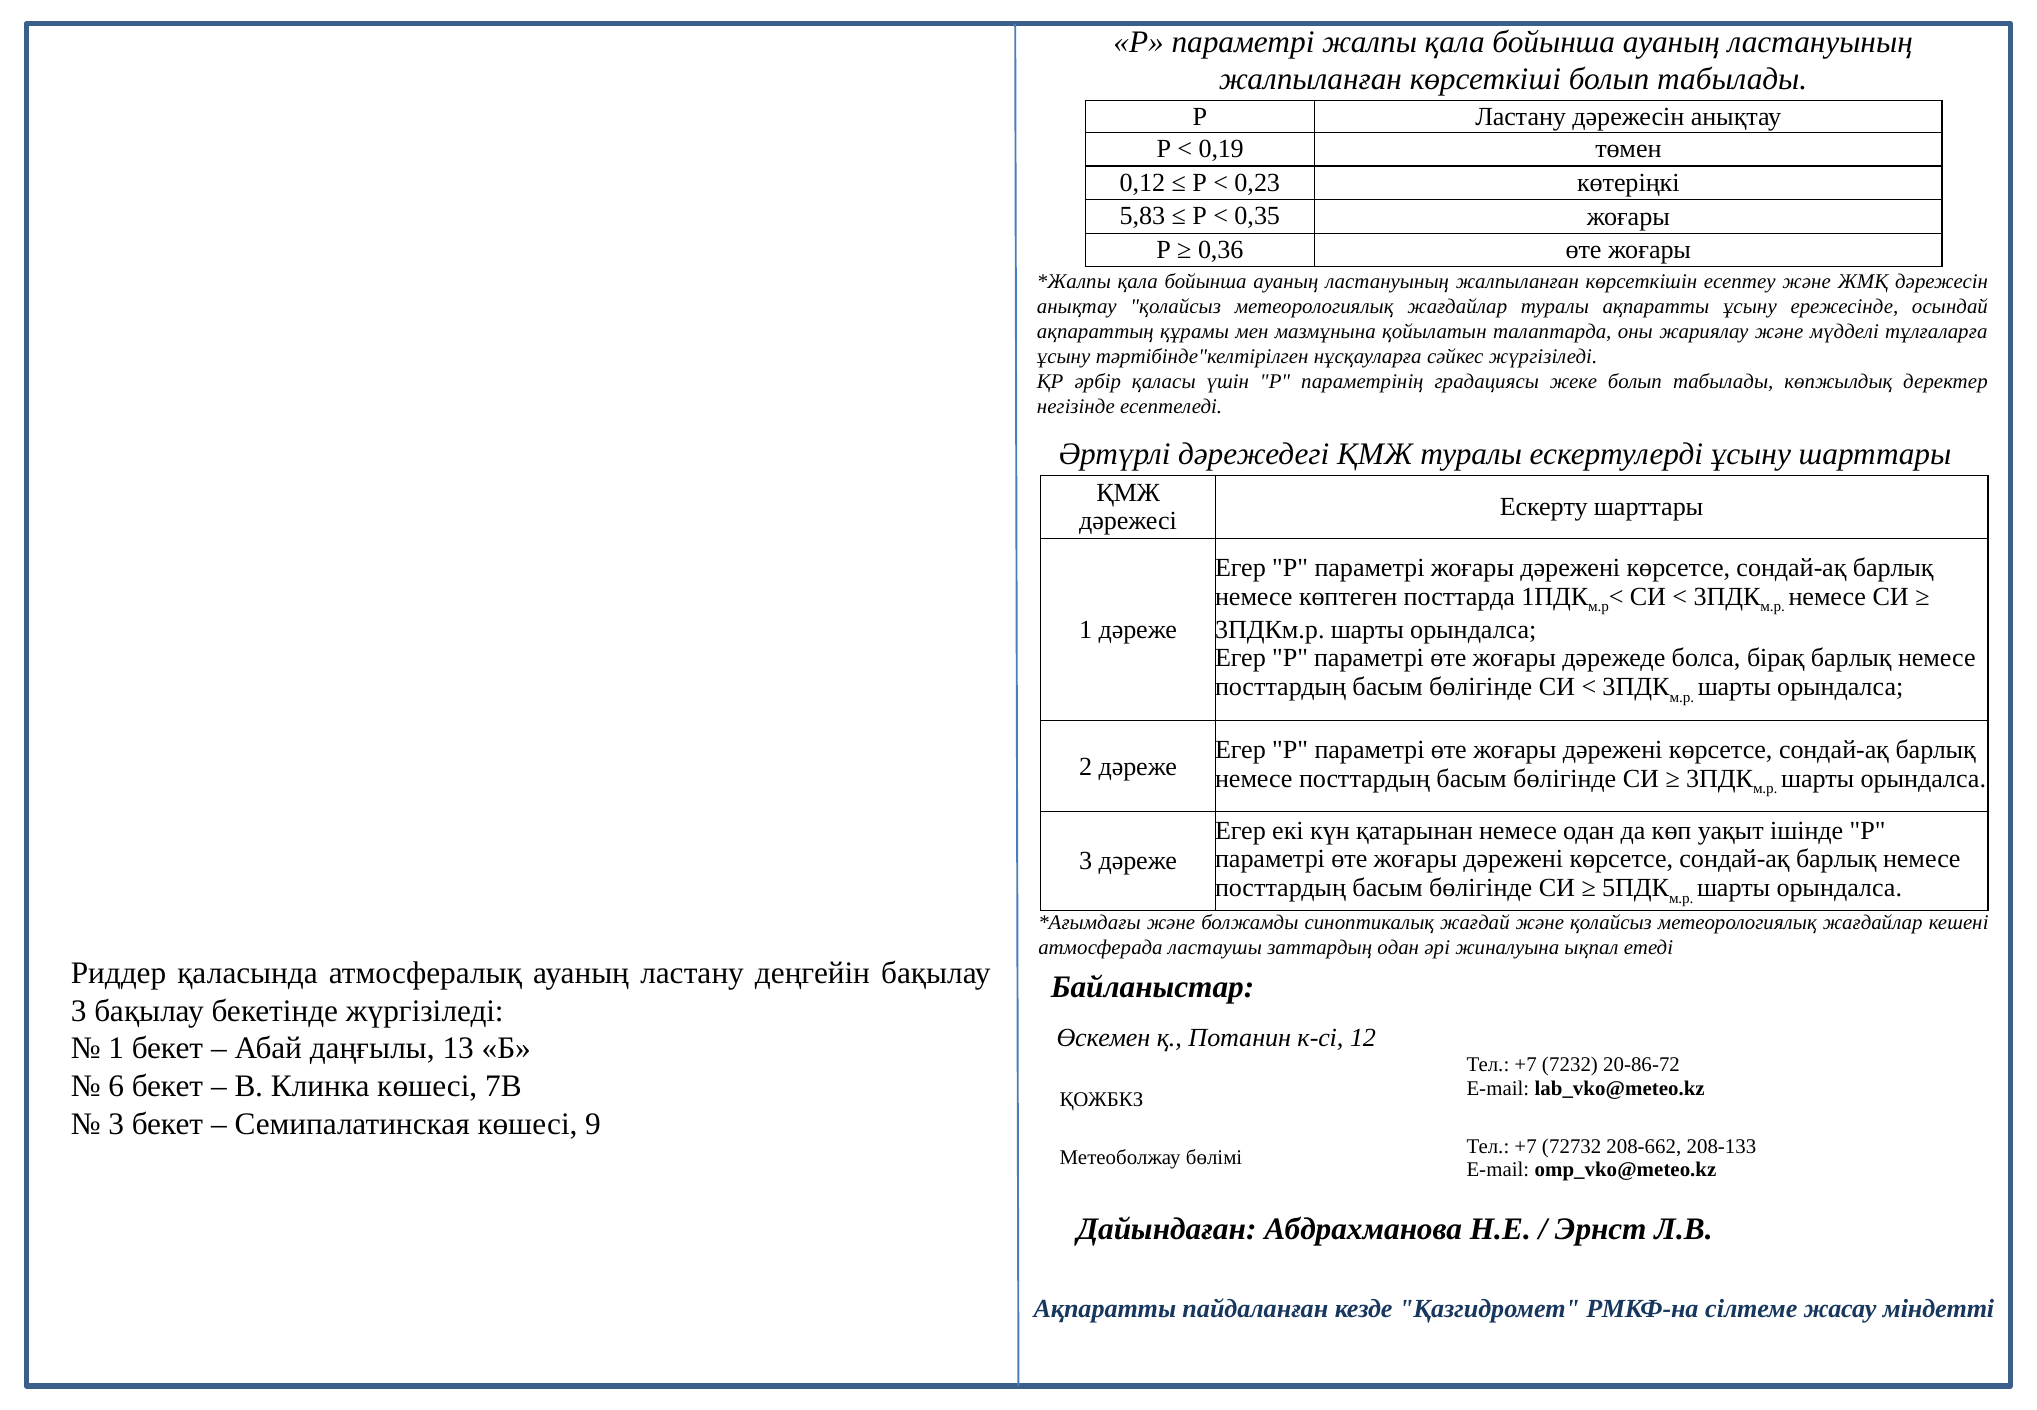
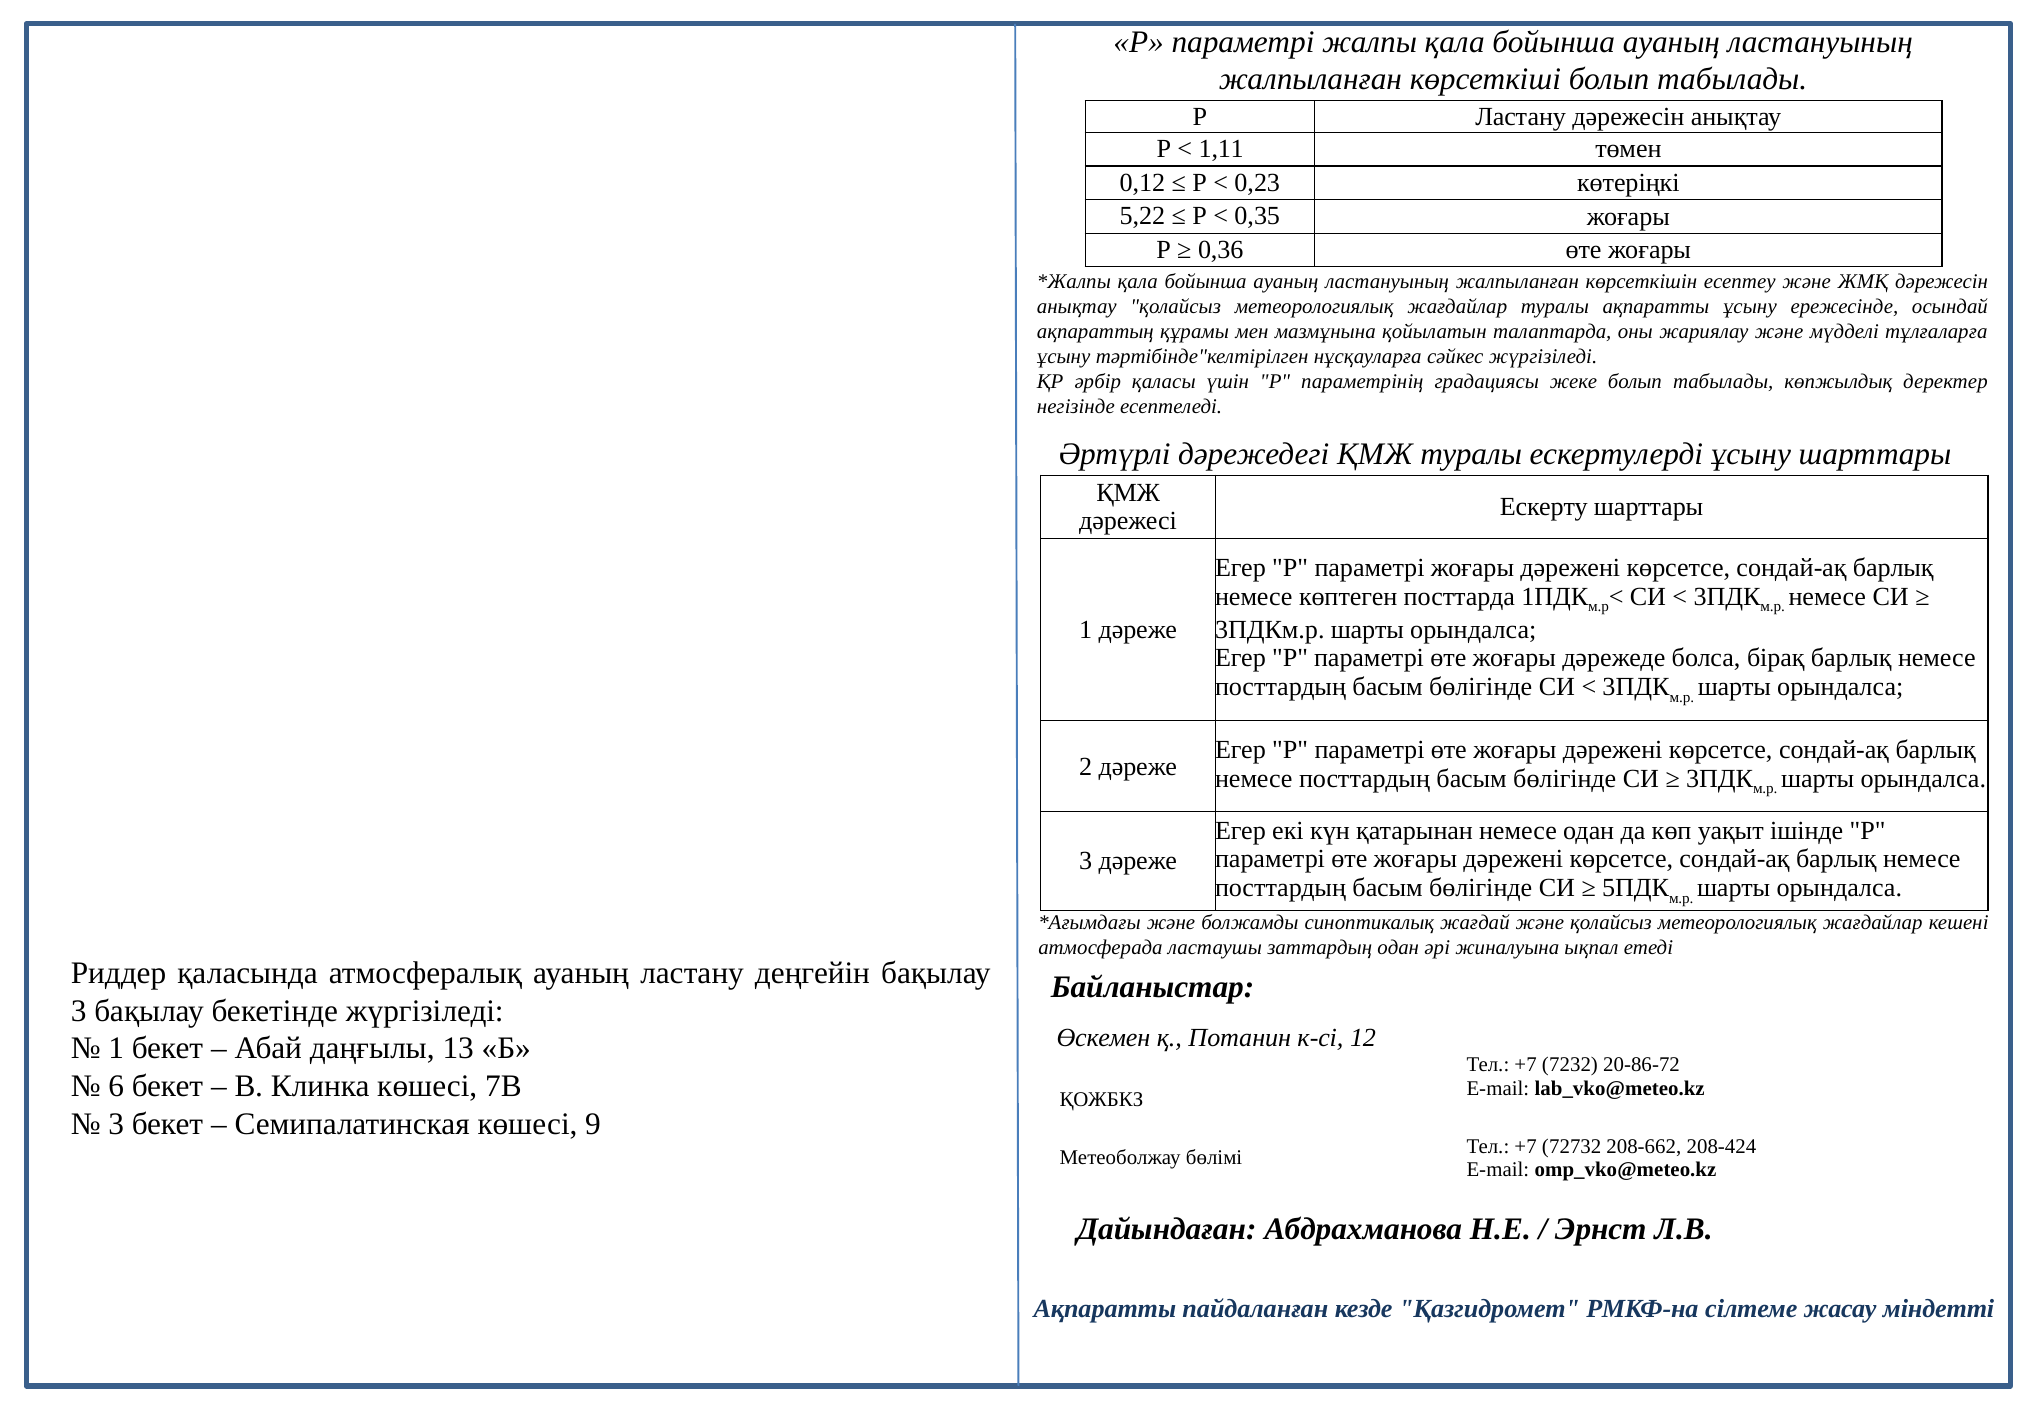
0,19: 0,19 -> 1,11 (1221, 149)
5,83: 5,83 -> 5,22 (1142, 216)
208-133: 208-133 -> 208-424 (1721, 1147)
